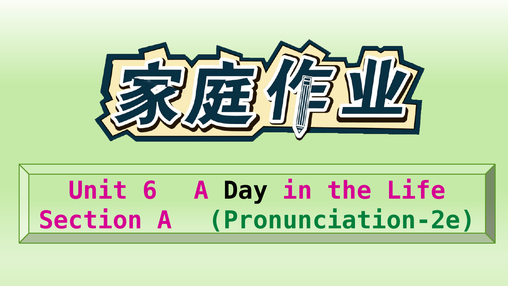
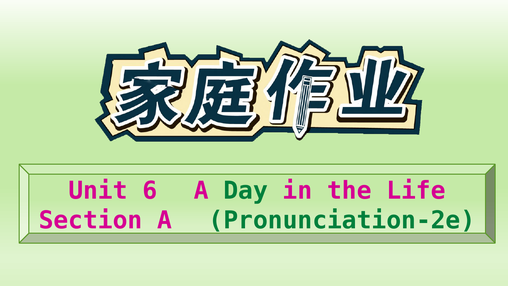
Day colour: black -> green (246, 190)
